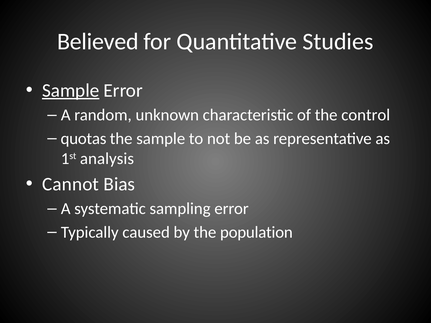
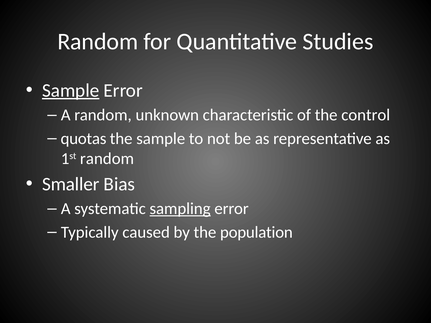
Believed: Believed -> Random (98, 42)
1st analysis: analysis -> random (107, 159)
Cannot: Cannot -> Smaller (71, 184)
sampling underline: none -> present (180, 209)
